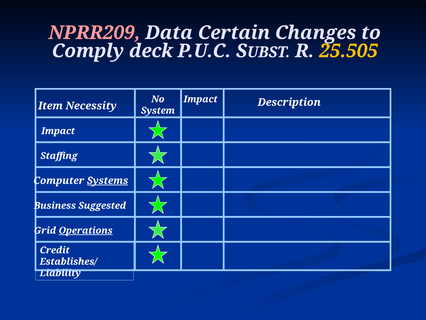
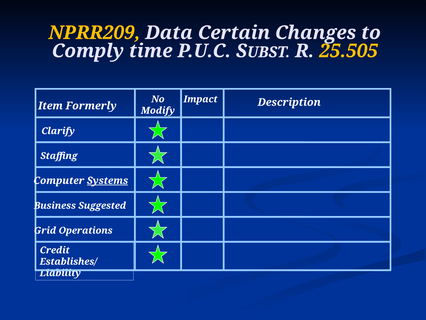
NPRR209 colour: pink -> yellow (94, 33)
deck: deck -> time (151, 51)
Necessity: Necessity -> Formerly (91, 106)
System: System -> Modify (158, 110)
Impact: Impact -> Clarify (58, 131)
Operations underline: present -> none (86, 230)
